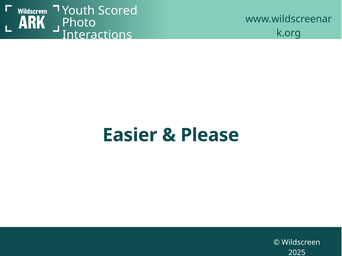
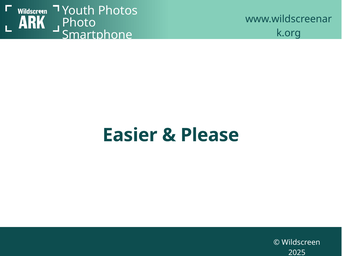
Scored: Scored -> Photos (118, 11)
Interactions: Interactions -> Smartphone (97, 35)
